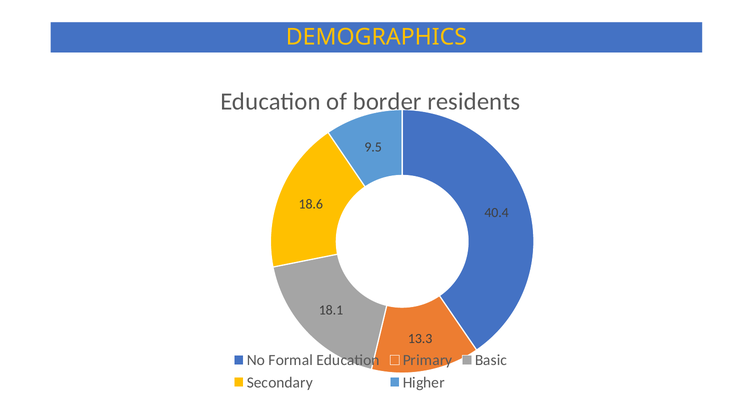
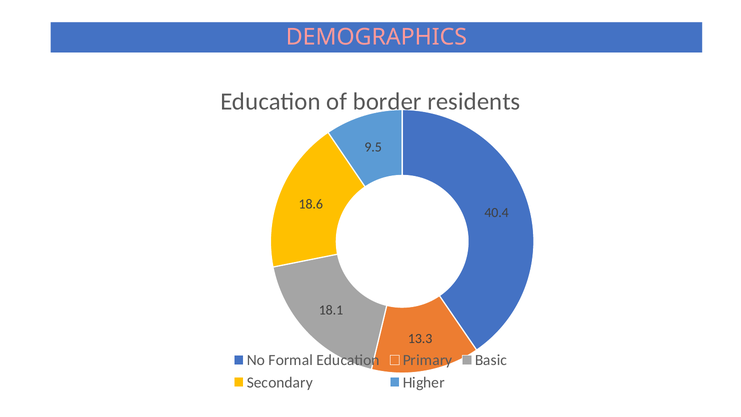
DEMOGRAPHICS colour: yellow -> pink (376, 37)
